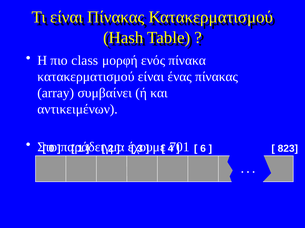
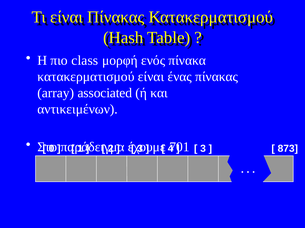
συμβαίνει: συμβαίνει -> associated (105, 93)
6: 6 -> 3 (203, 149)
823: 823 -> 873 (288, 149)
